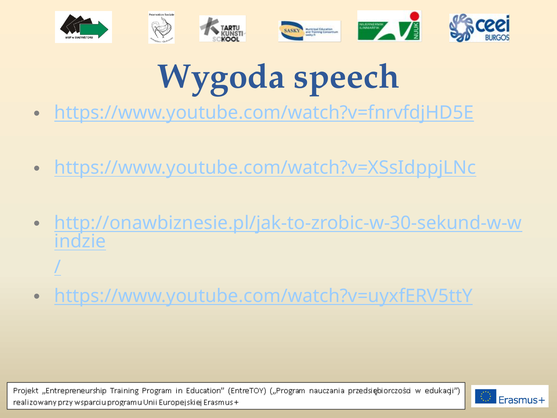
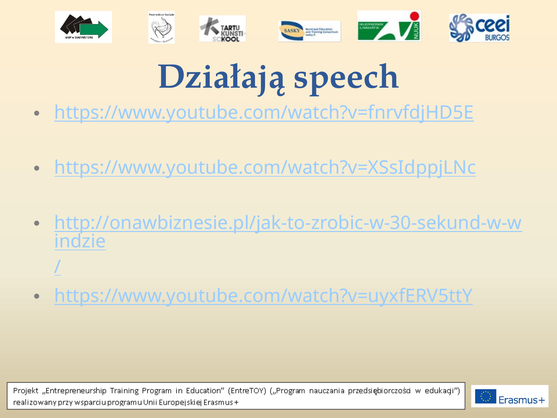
Wygoda: Wygoda -> Działają (221, 77)
